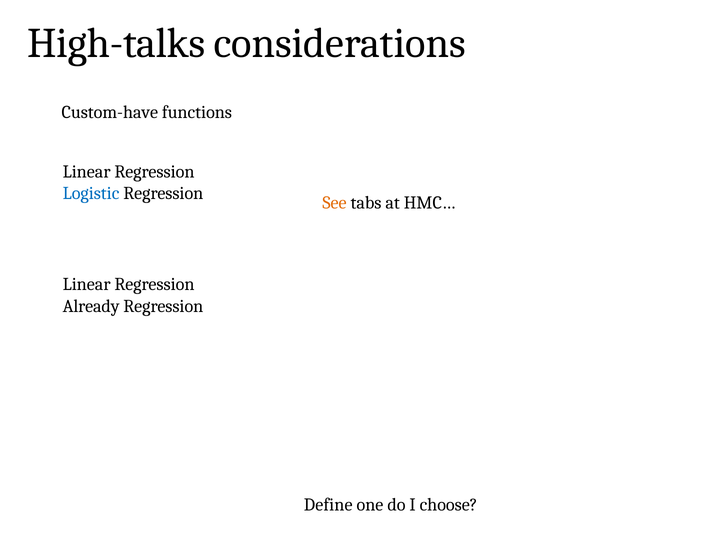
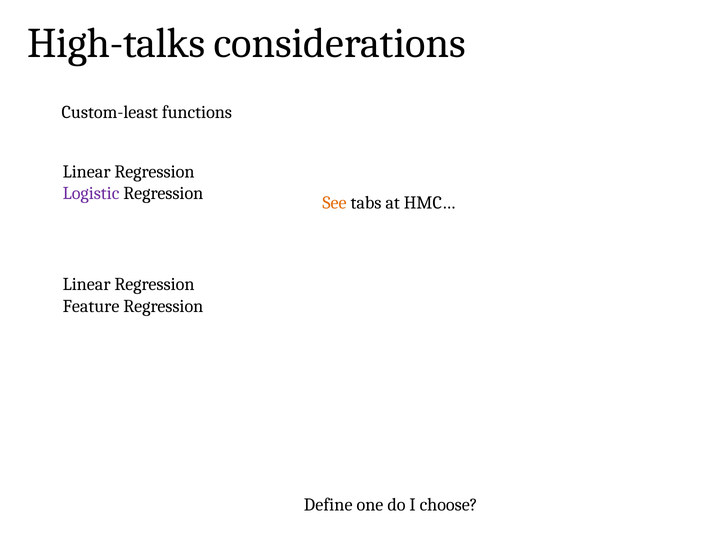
Custom-have: Custom-have -> Custom-least (110, 112)
Logistic colour: blue -> purple (91, 193)
Already: Already -> Feature (91, 306)
